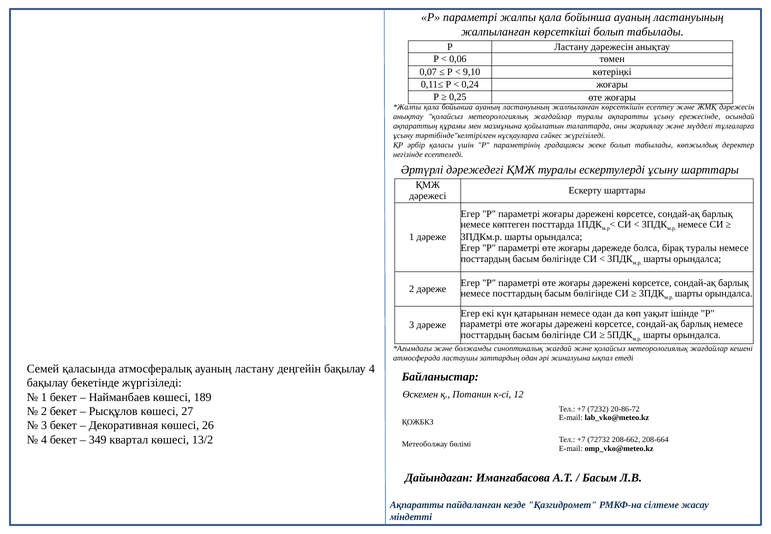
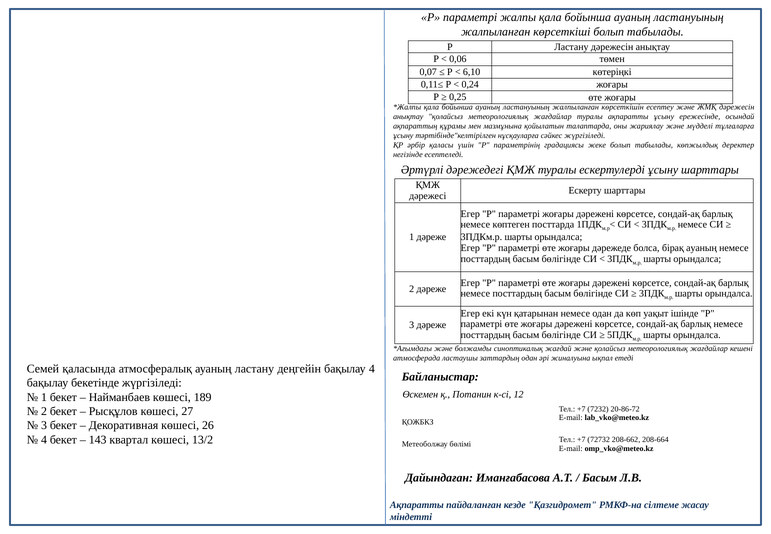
9,10: 9,10 -> 6,10 (472, 72)
бірақ туралы: туралы -> ауаның (702, 248)
349: 349 -> 143 (98, 440)
